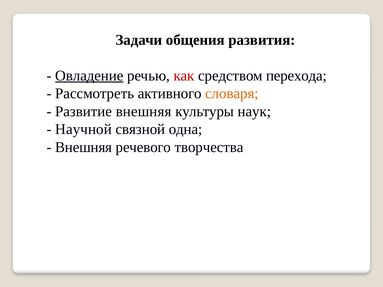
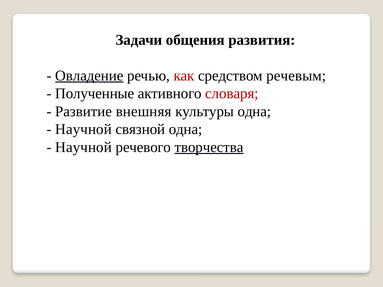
перехода: перехода -> речевым (296, 76)
Рассмотреть: Рассмотреть -> Полученные (95, 94)
словаря colour: orange -> red (232, 94)
культуры наук: наук -> одна (254, 111)
Внешняя: Внешняя -> Научной (83, 147)
творчества underline: none -> present (209, 147)
